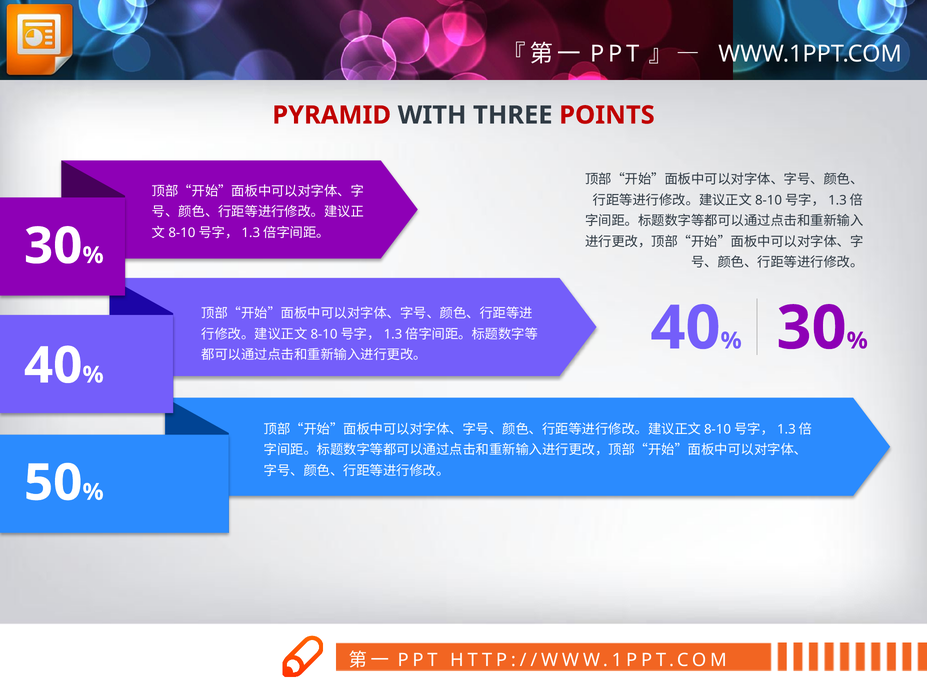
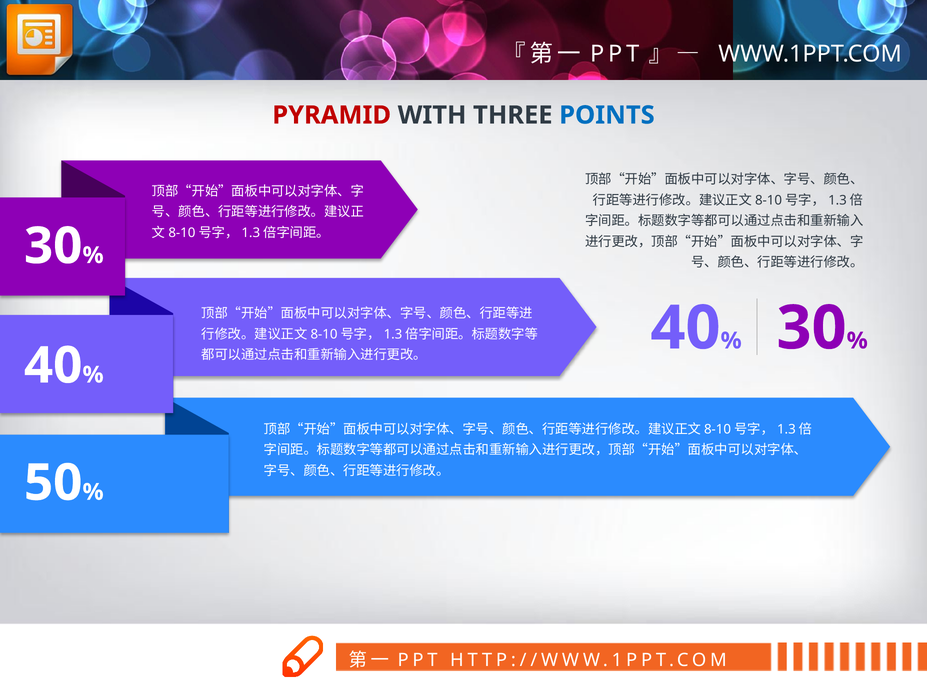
POINTS colour: red -> blue (607, 115)
